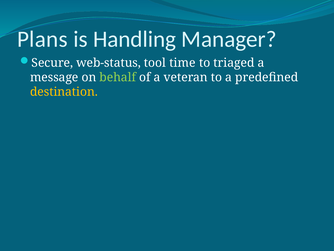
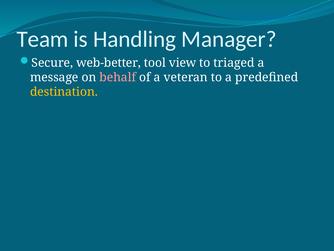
Plans: Plans -> Team (43, 39)
web-status: web-status -> web-better (109, 63)
time: time -> view (183, 63)
behalf colour: light green -> pink (118, 77)
